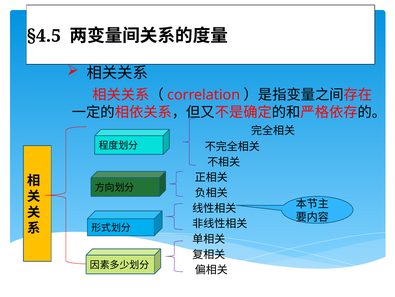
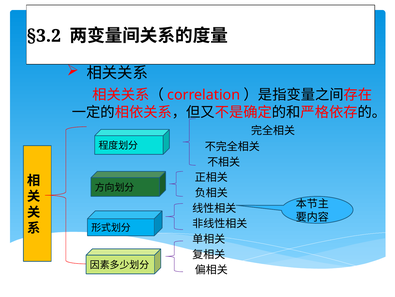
§4.5: §4.5 -> §3.2 (44, 36)
